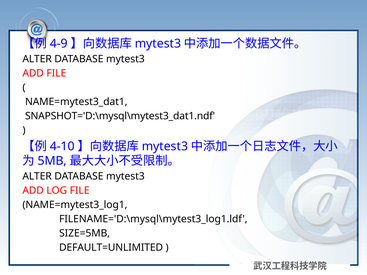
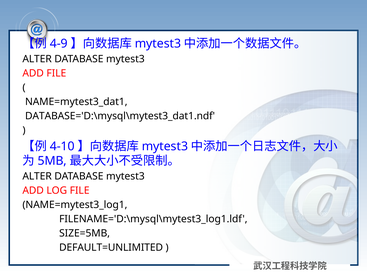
SNAPSHOT='D:\mysql\mytest3_dat1.ndf: SNAPSHOT='D:\mysql\mytest3_dat1.ndf -> DATABASE='D:\mysql\mytest3_dat1.ndf (120, 116)
